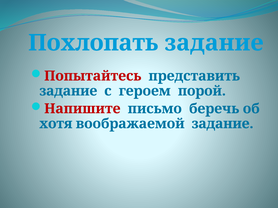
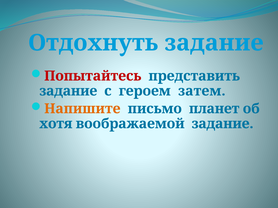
Похлопать: Похлопать -> Отдохнуть (93, 43)
порой: порой -> затем (202, 91)
Напишите colour: red -> orange (82, 109)
беречь: беречь -> планет (214, 109)
